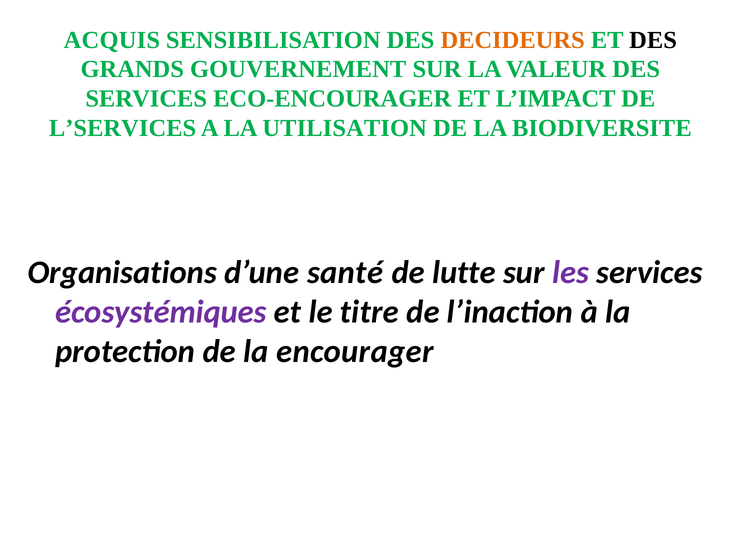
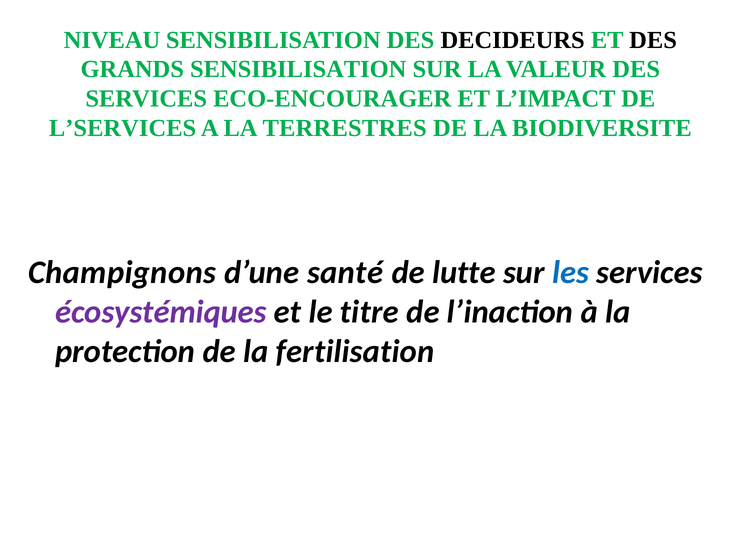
ACQUIS: ACQUIS -> NIVEAU (112, 40)
DECIDEURS colour: orange -> black (513, 40)
GRANDS GOUVERNEMENT: GOUVERNEMENT -> SENSIBILISATION (298, 69)
UTILISATION: UTILISATION -> TERRESTRES (345, 128)
Organisations: Organisations -> Champignons (122, 272)
les colour: purple -> blue (570, 272)
encourager: encourager -> fertilisation (355, 351)
